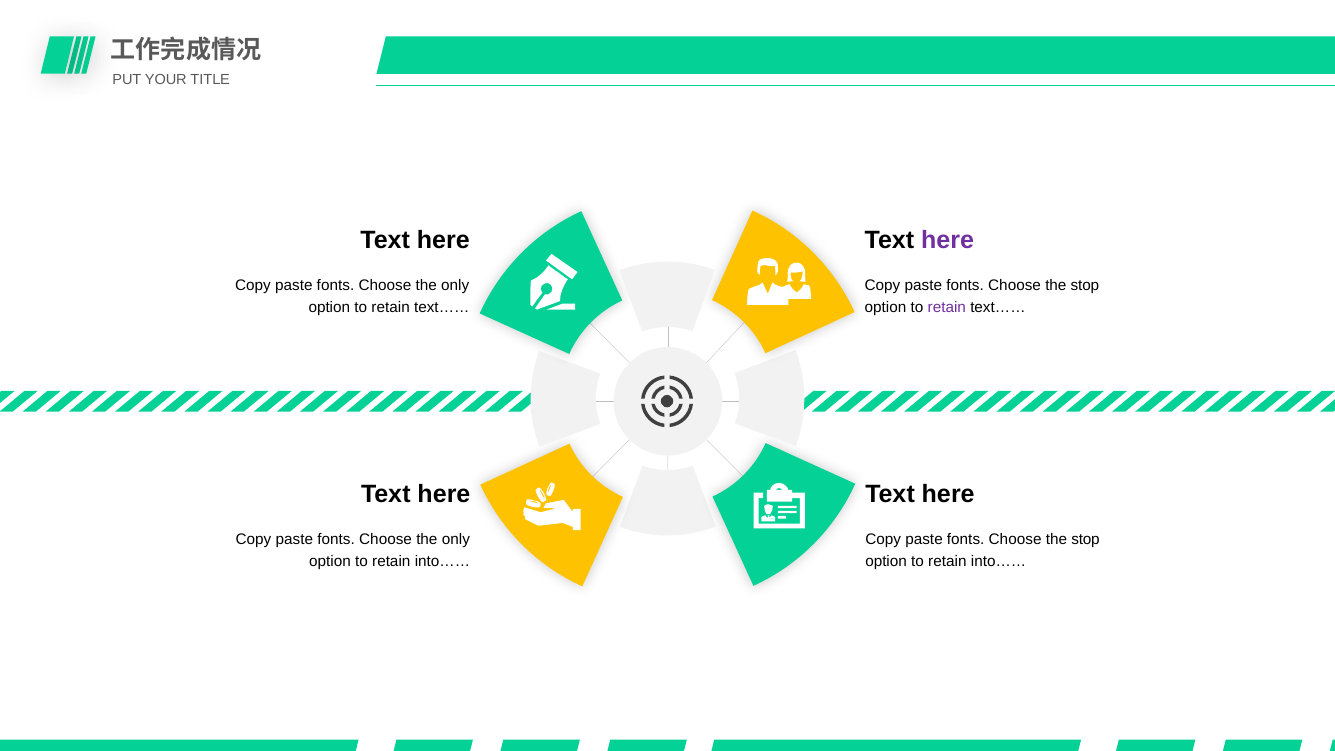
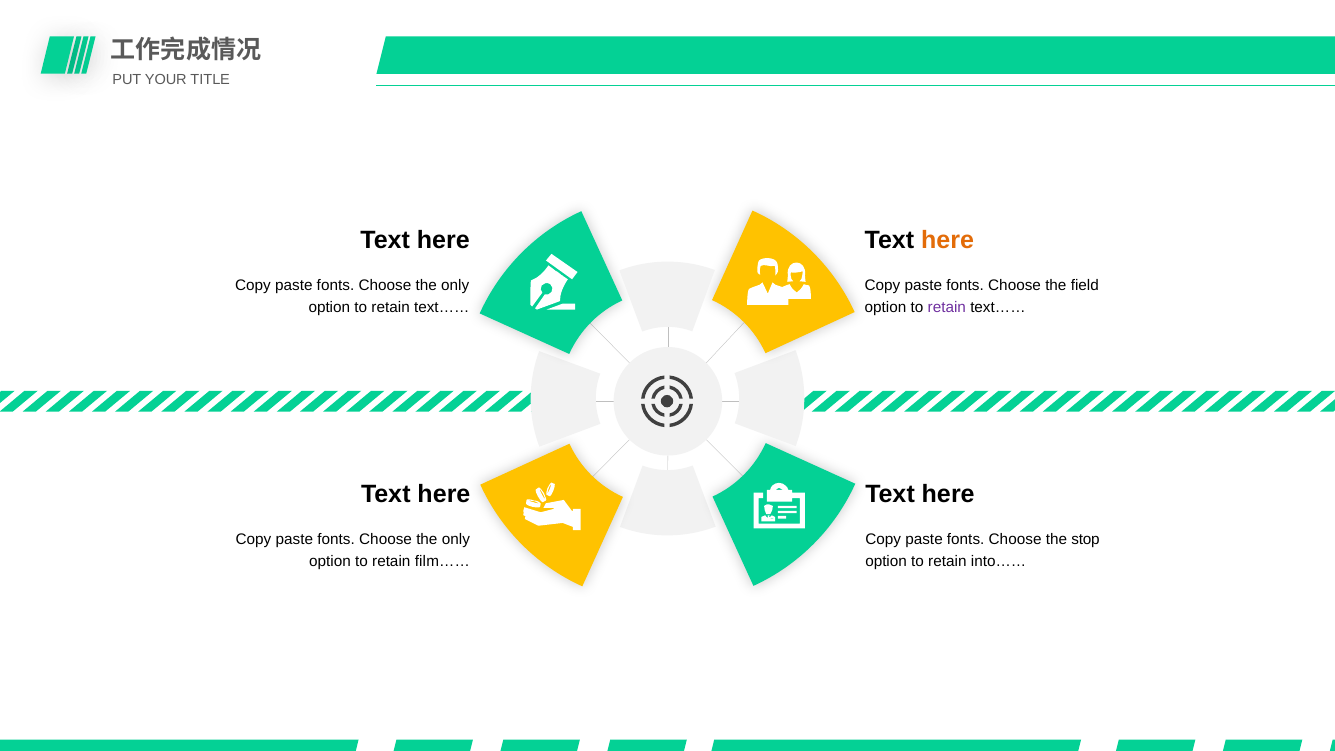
here colour: purple -> orange (948, 240)
stop: stop -> field (1085, 285)
into……: into…… -> film…… (442, 562)
